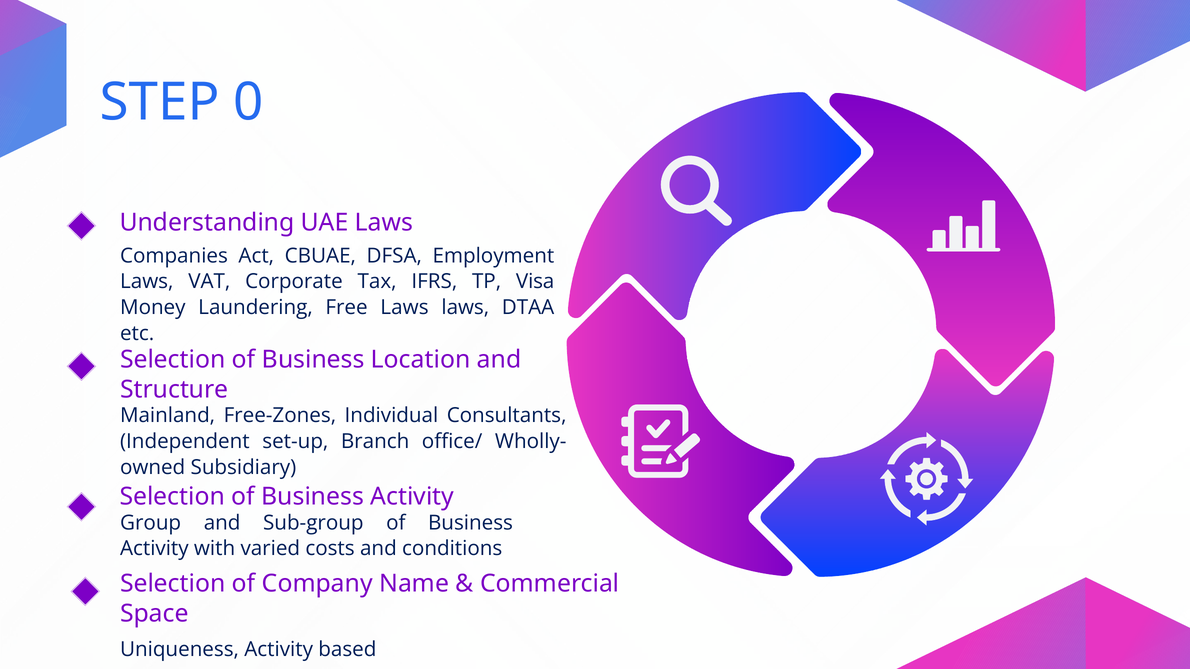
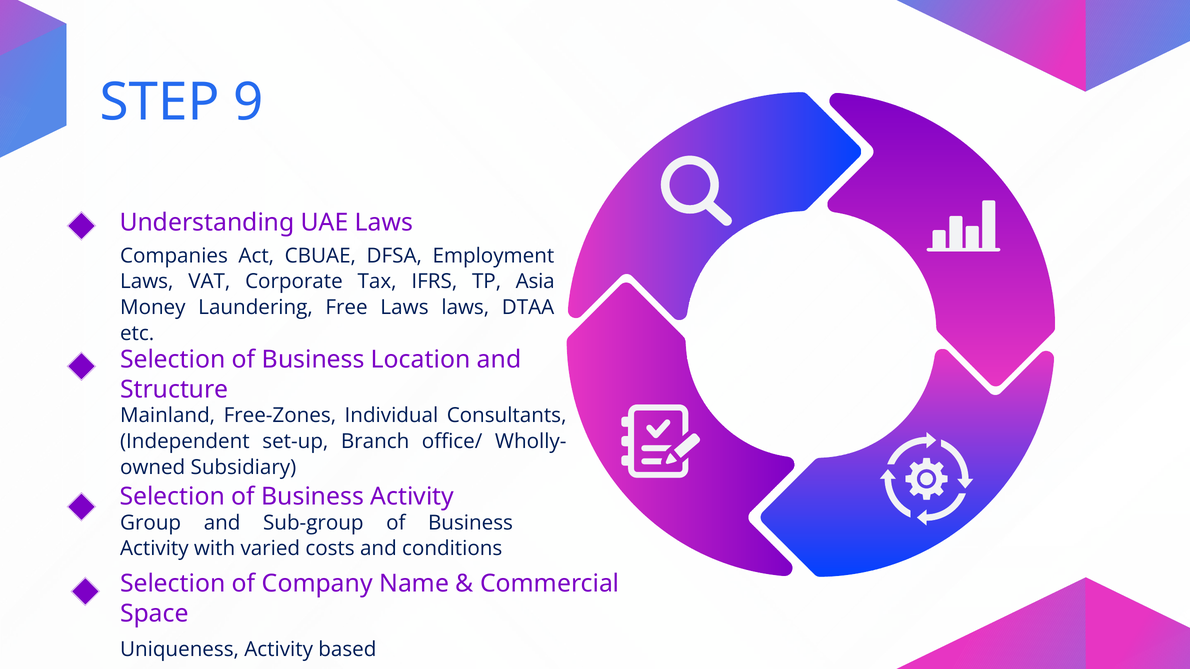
0: 0 -> 9 (248, 102)
Visa: Visa -> Asia (535, 282)
